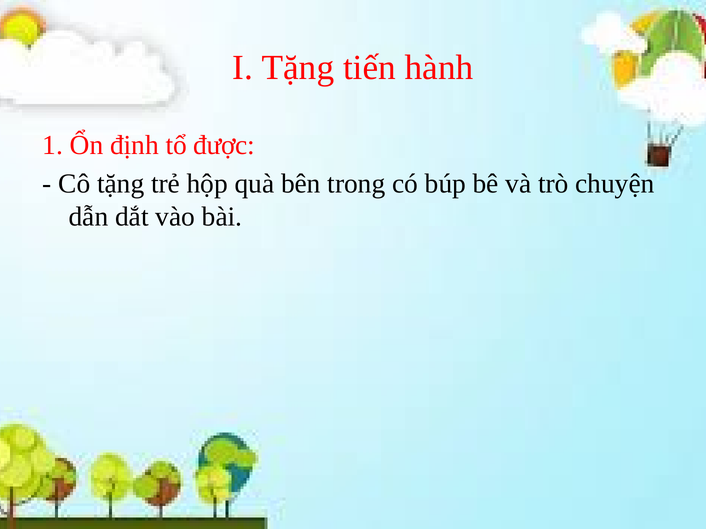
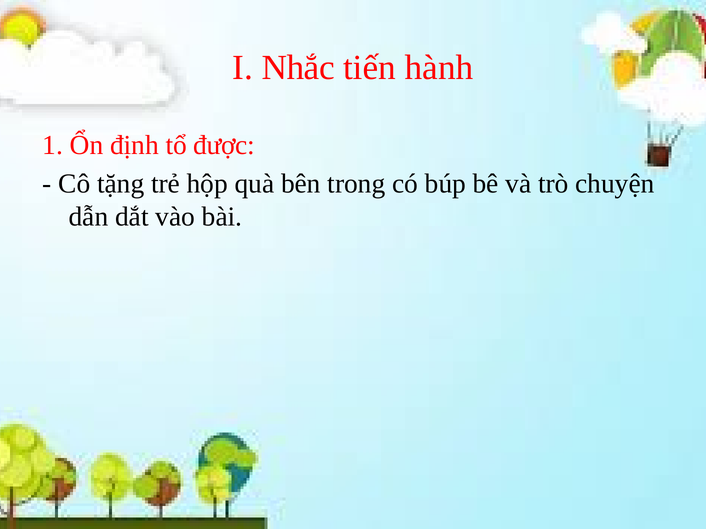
I Tặng: Tặng -> Nhắc (298, 68)
